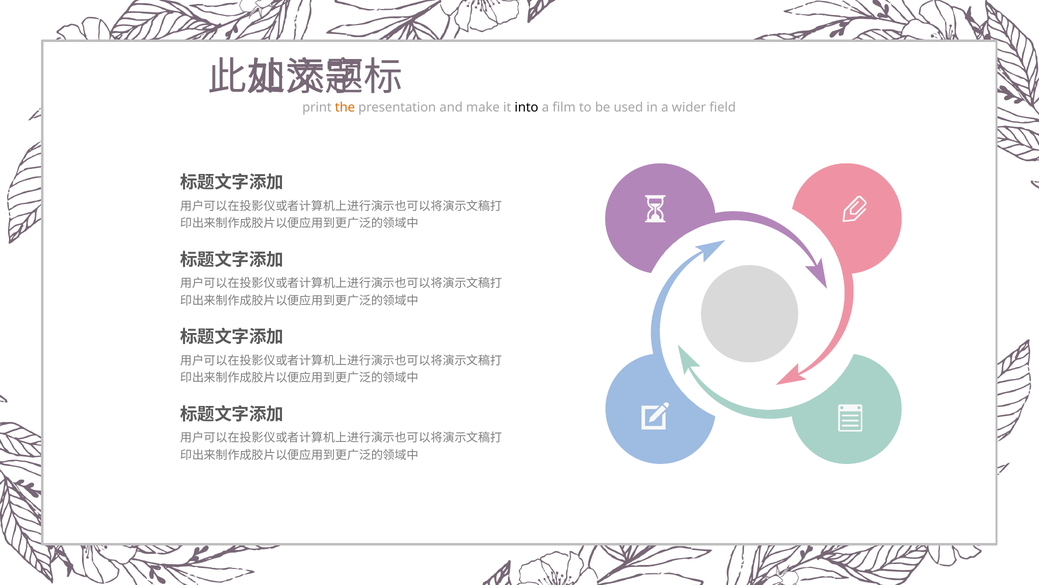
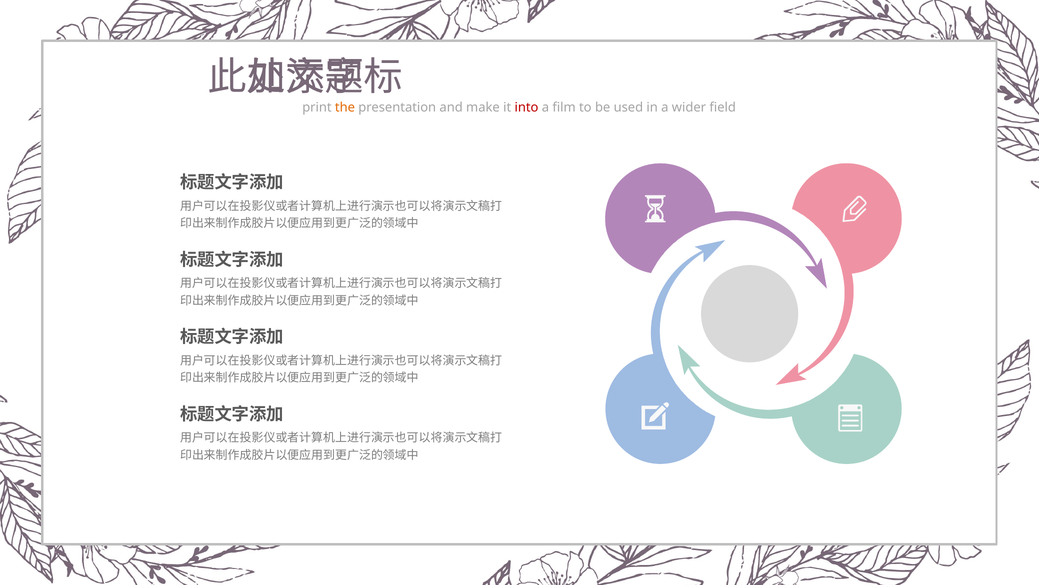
into colour: black -> red (526, 107)
